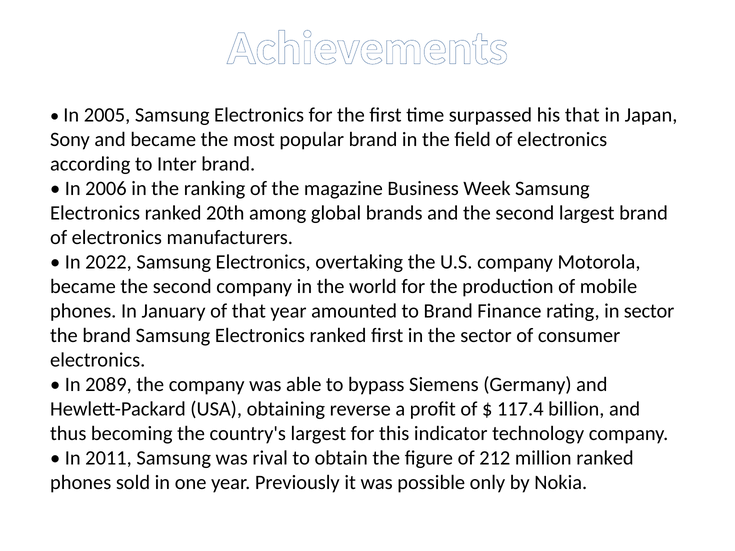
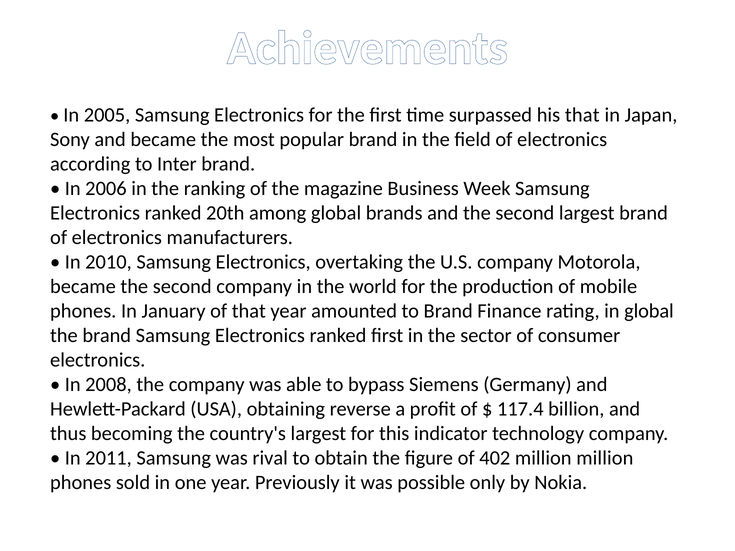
2022: 2022 -> 2010 (109, 262)
in sector: sector -> global (649, 311)
2089: 2089 -> 2008 (109, 385)
212: 212 -> 402 (495, 458)
million ranked: ranked -> million (605, 458)
